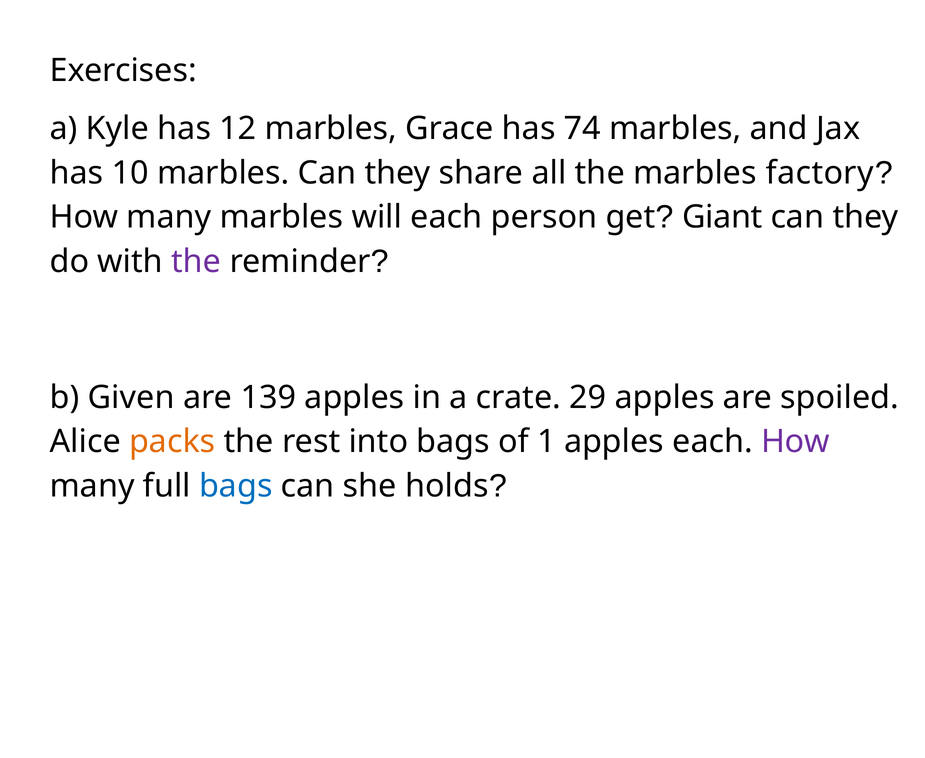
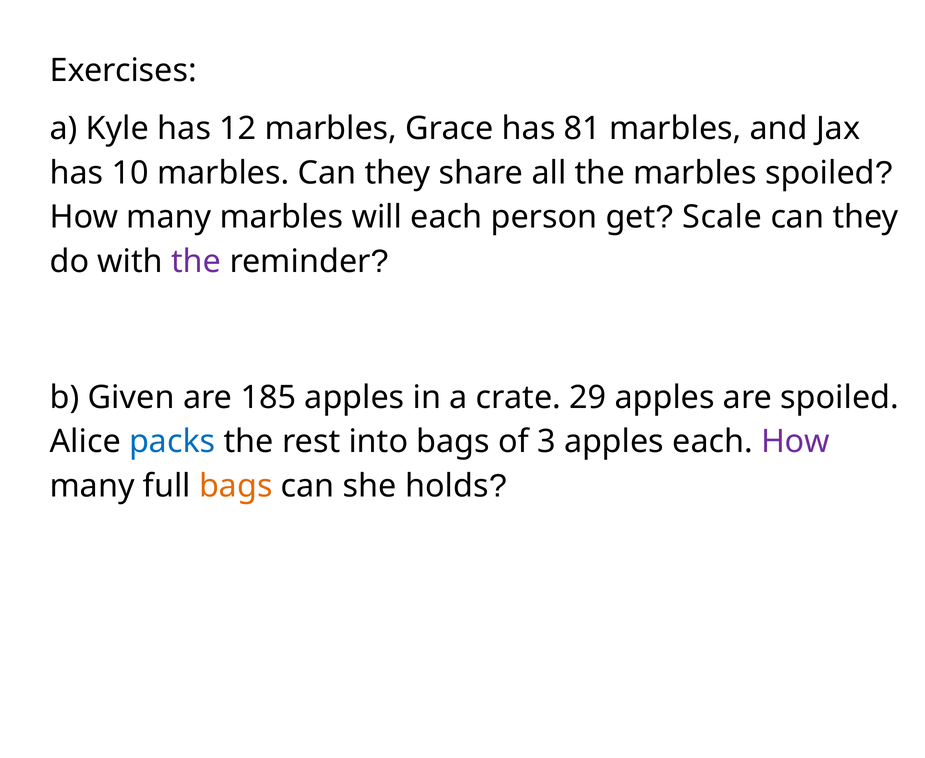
74: 74 -> 81 (582, 129)
marbles factory: factory -> spoiled (820, 173)
Giant: Giant -> Scale (722, 217)
139: 139 -> 185 (268, 398)
packs colour: orange -> blue (172, 442)
1: 1 -> 3 (546, 442)
bags colour: blue -> orange (236, 486)
